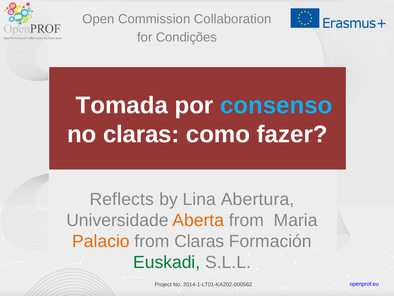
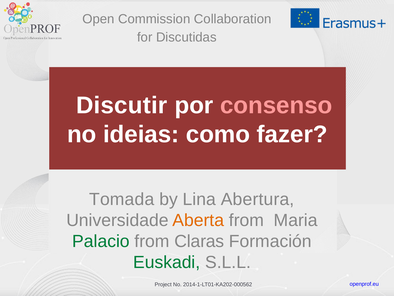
Condições: Condições -> Discutidas (186, 37)
Tomada: Tomada -> Discutir (122, 105)
consenso colour: light blue -> pink (276, 105)
no claras: claras -> ideias (141, 134)
Reflects: Reflects -> Tomada (122, 199)
Palacio colour: orange -> green (101, 241)
